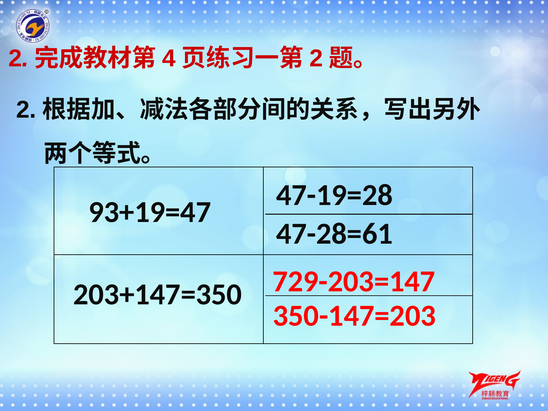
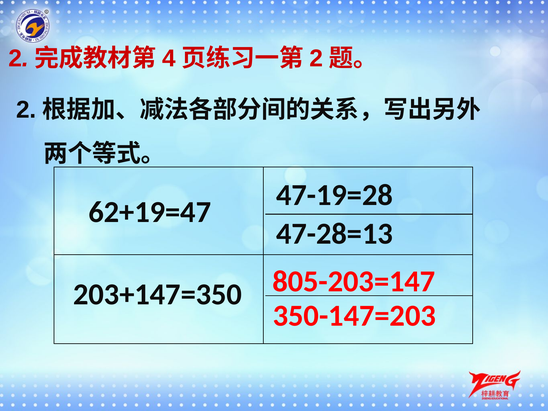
93+19=47: 93+19=47 -> 62+19=47 (150, 212)
47-28=61: 47-28=61 -> 47-28=13 (335, 234)
729-203=147: 729-203=147 -> 805-203=147 (354, 281)
